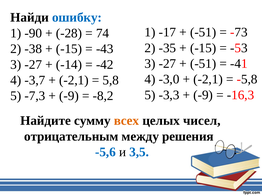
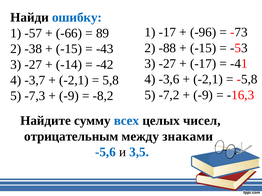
-51: -51 -> -96 (203, 32)
-90: -90 -> -57 (33, 33)
-28: -28 -> -66 (69, 33)
74: 74 -> 89 (103, 33)
-35: -35 -> -88 (167, 48)
-51: -51 -> -17 (203, 64)
-3,0: -3,0 -> -3,6 (169, 79)
-3,3: -3,3 -> -7,2 (169, 95)
всех colour: orange -> blue (127, 121)
решения: решения -> знаками (188, 137)
